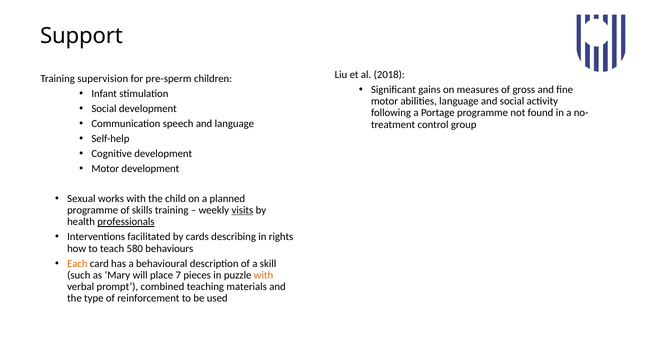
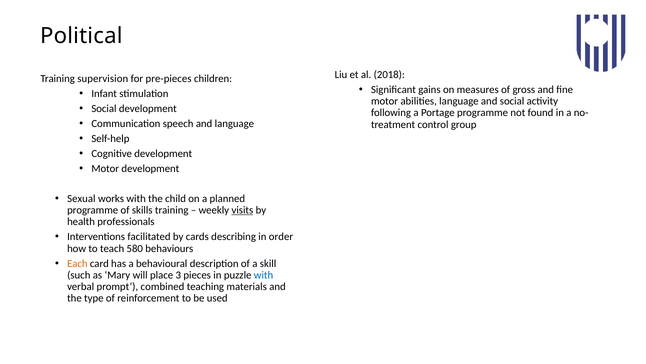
Support: Support -> Political (81, 36)
pre-sperm: pre-sperm -> pre-pieces (169, 79)
professionals underline: present -> none (126, 222)
rights: rights -> order (281, 236)
7: 7 -> 3 (178, 275)
with colour: orange -> blue (264, 275)
